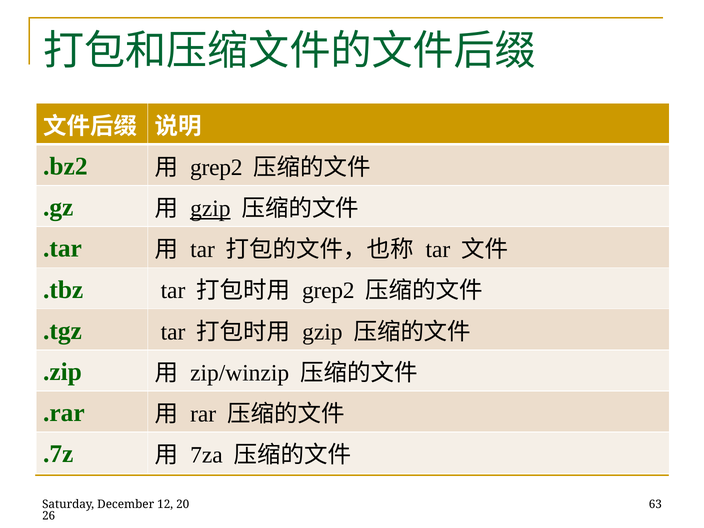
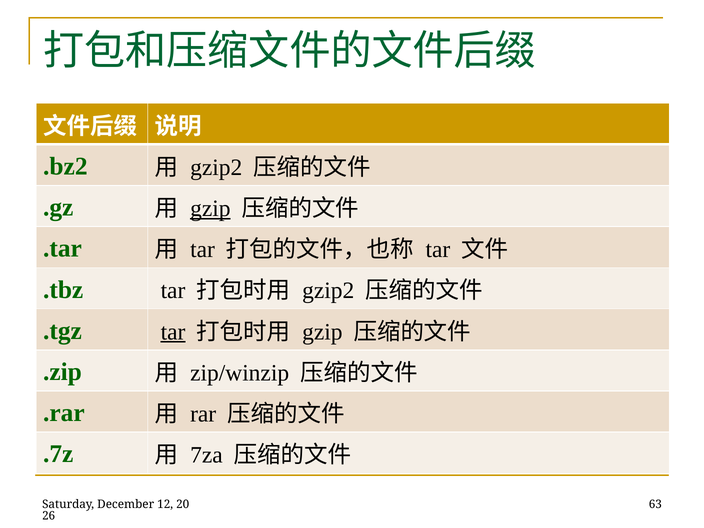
grep2: grep2 -> gzip2 (216, 167)
grep2: grep2 -> gzip2 (328, 291)
tar underline: none -> present (173, 332)
